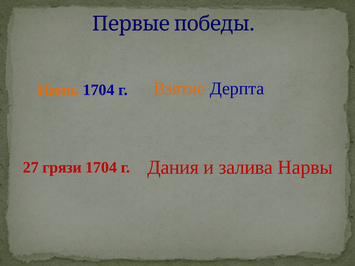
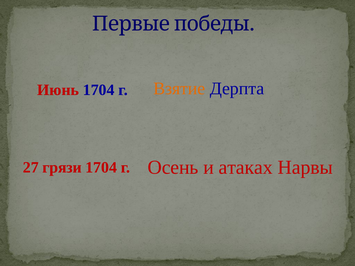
Июнь colour: orange -> red (58, 90)
Дания: Дания -> Осень (173, 167)
залива: залива -> атаках (246, 167)
